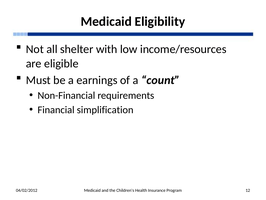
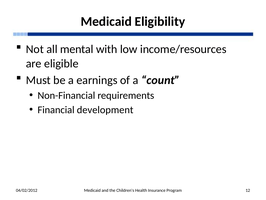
shelter: shelter -> mental (77, 49)
simplification: simplification -> development (105, 110)
